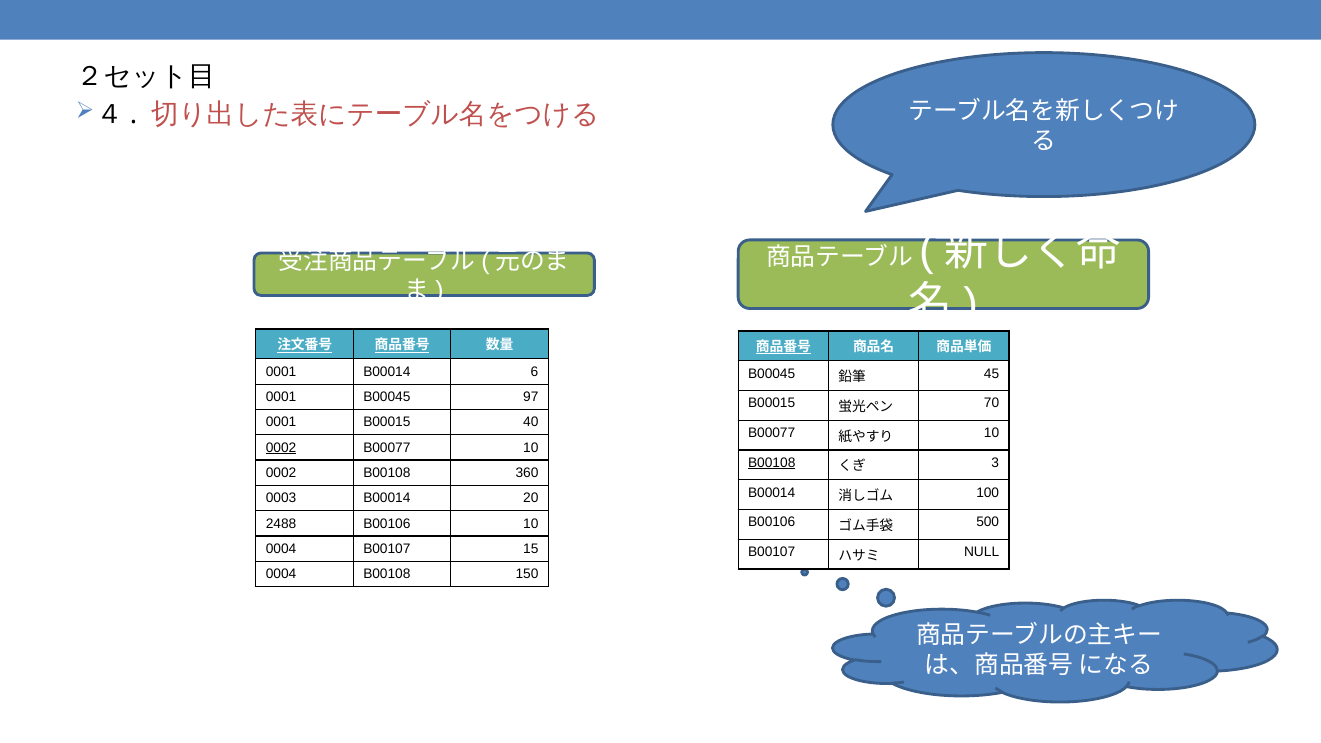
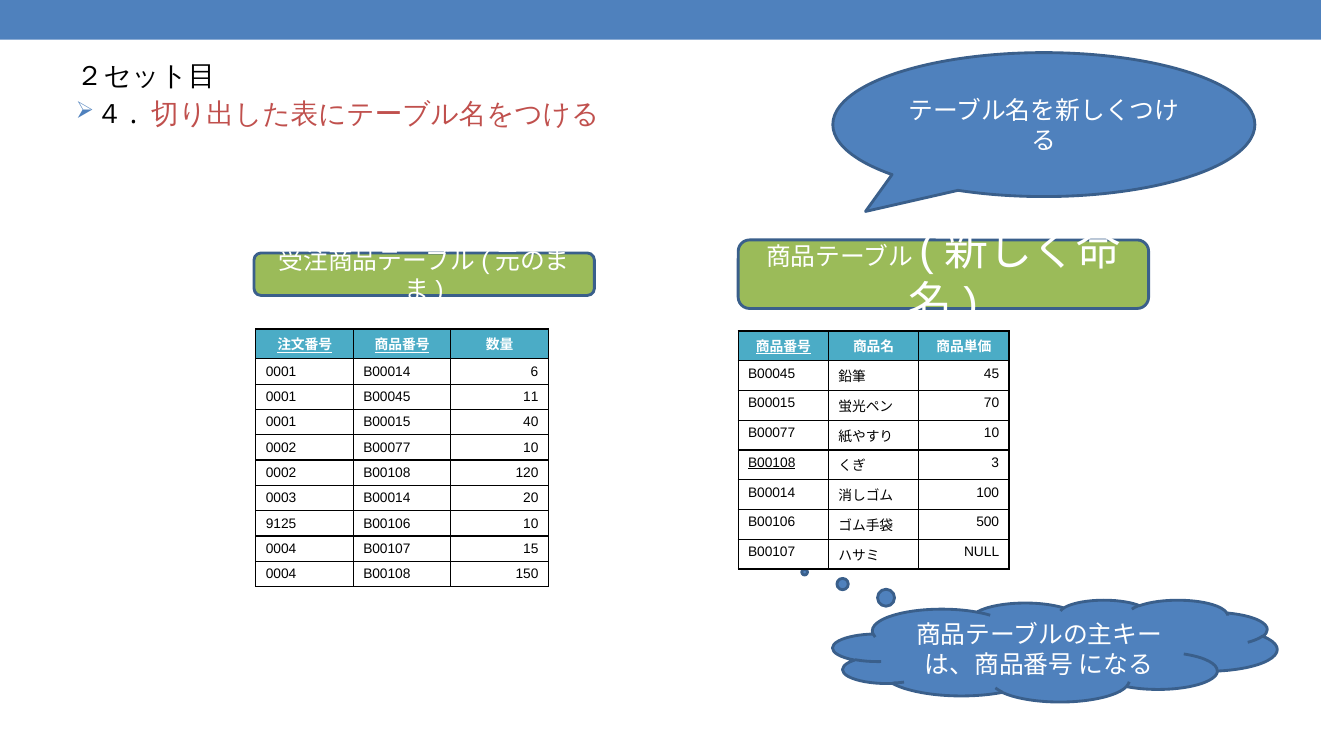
97: 97 -> 11 (531, 397)
0002 underline: present -> none (281, 448)
360: 360 -> 120 (527, 473)
2488: 2488 -> 9125 (281, 524)
